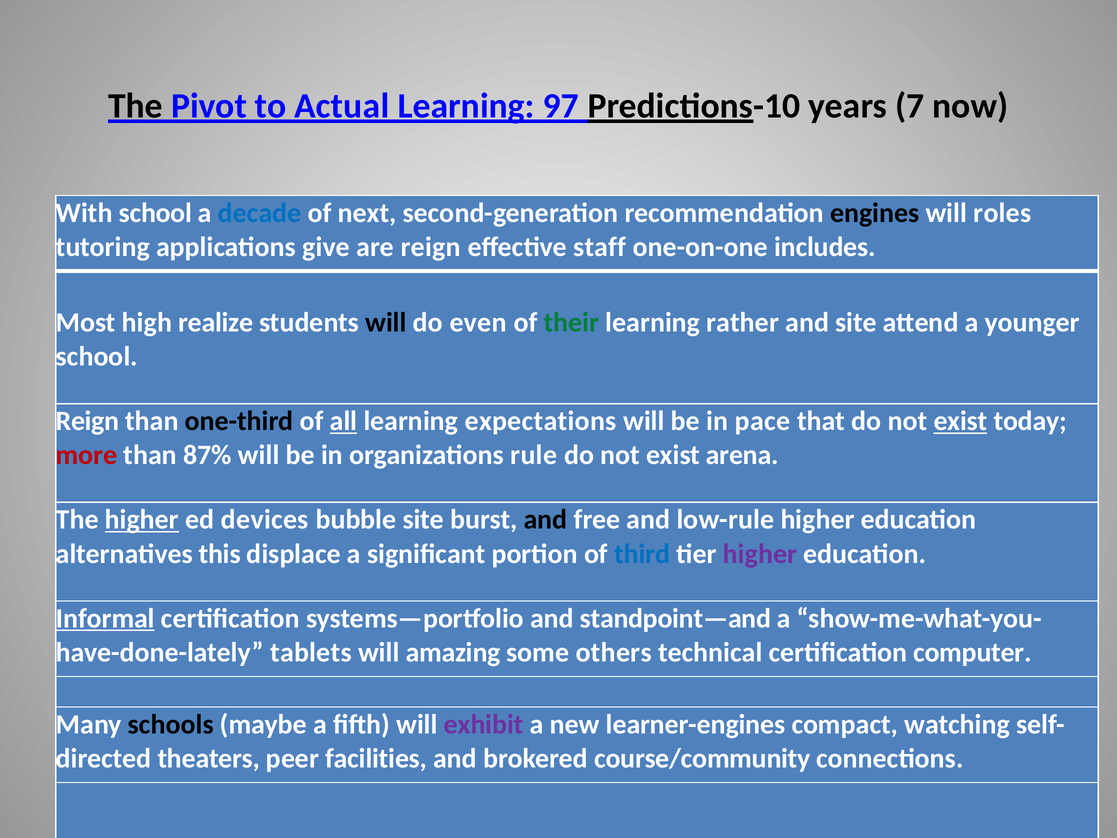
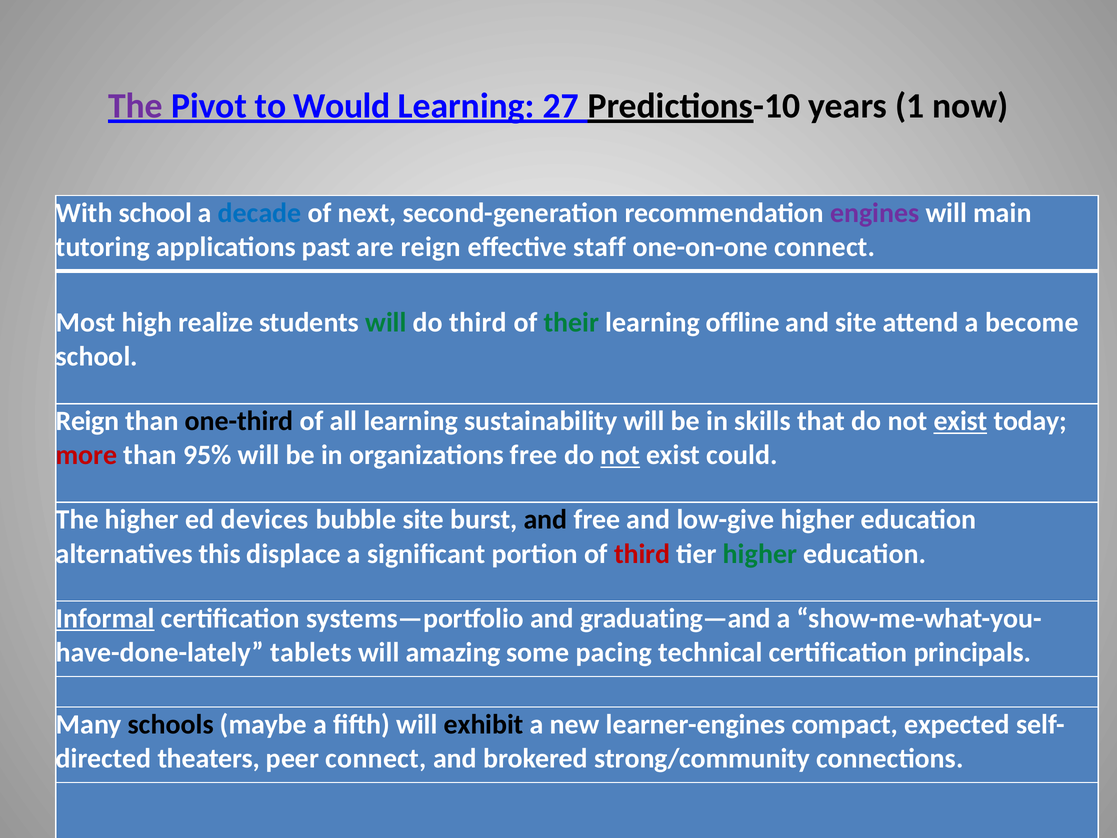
The colour: black -> purple (135, 106)
Actual: Actual -> Would (342, 106)
97: 97 -> 27 (561, 106)
7: 7 -> 1 (910, 106)
engines colour: black -> purple (875, 213)
roles: roles -> main (1002, 213)
give: give -> past (326, 247)
one-on-one includes: includes -> connect (825, 247)
will colour: black -> green (386, 322)
do even: even -> third (478, 322)
rather: rather -> offline (743, 322)
younger: younger -> become (1032, 322)
all underline: present -> none (344, 421)
expectations: expectations -> sustainability (541, 421)
pace: pace -> skills (763, 421)
87%: 87% -> 95% (207, 455)
organizations rule: rule -> free (534, 455)
not underline: none -> present (620, 455)
arena: arena -> could (742, 455)
higher underline: present -> none (142, 520)
low-rule: low-rule -> low-give (725, 520)
third colour: blue -> red (642, 554)
higher colour: purple -> green (760, 554)
standpoint—and: standpoint—and -> graduating—and (676, 618)
others: others -> pacing (614, 652)
computer: computer -> principals (972, 652)
exhibit colour: purple -> black (484, 724)
watching: watching -> expected (957, 724)
peer facilities: facilities -> connect (376, 758)
course/community: course/community -> strong/community (702, 758)
